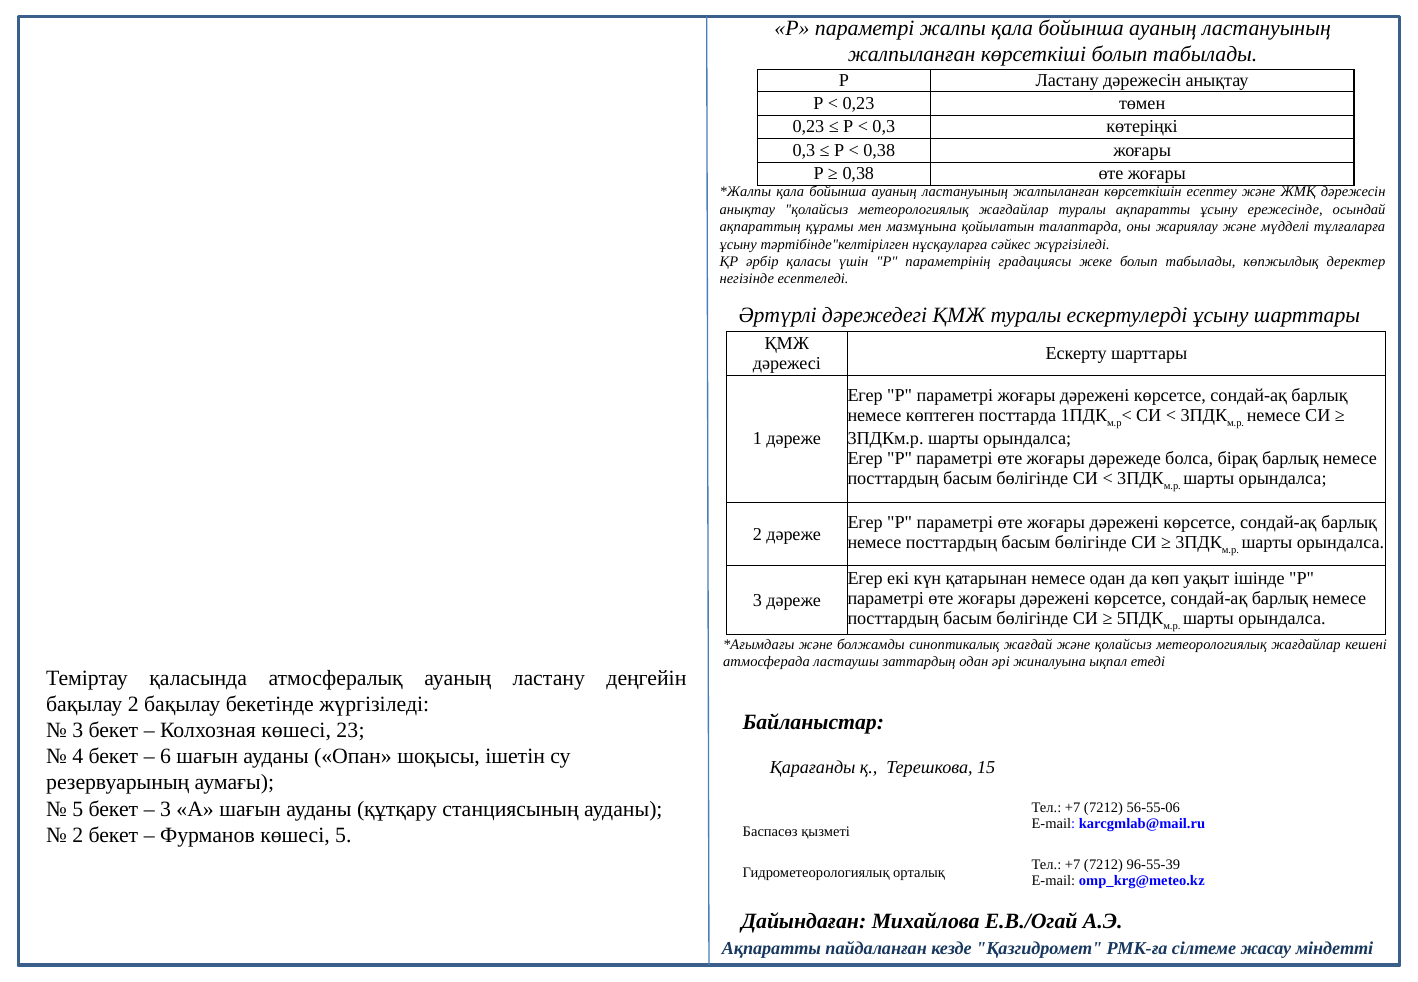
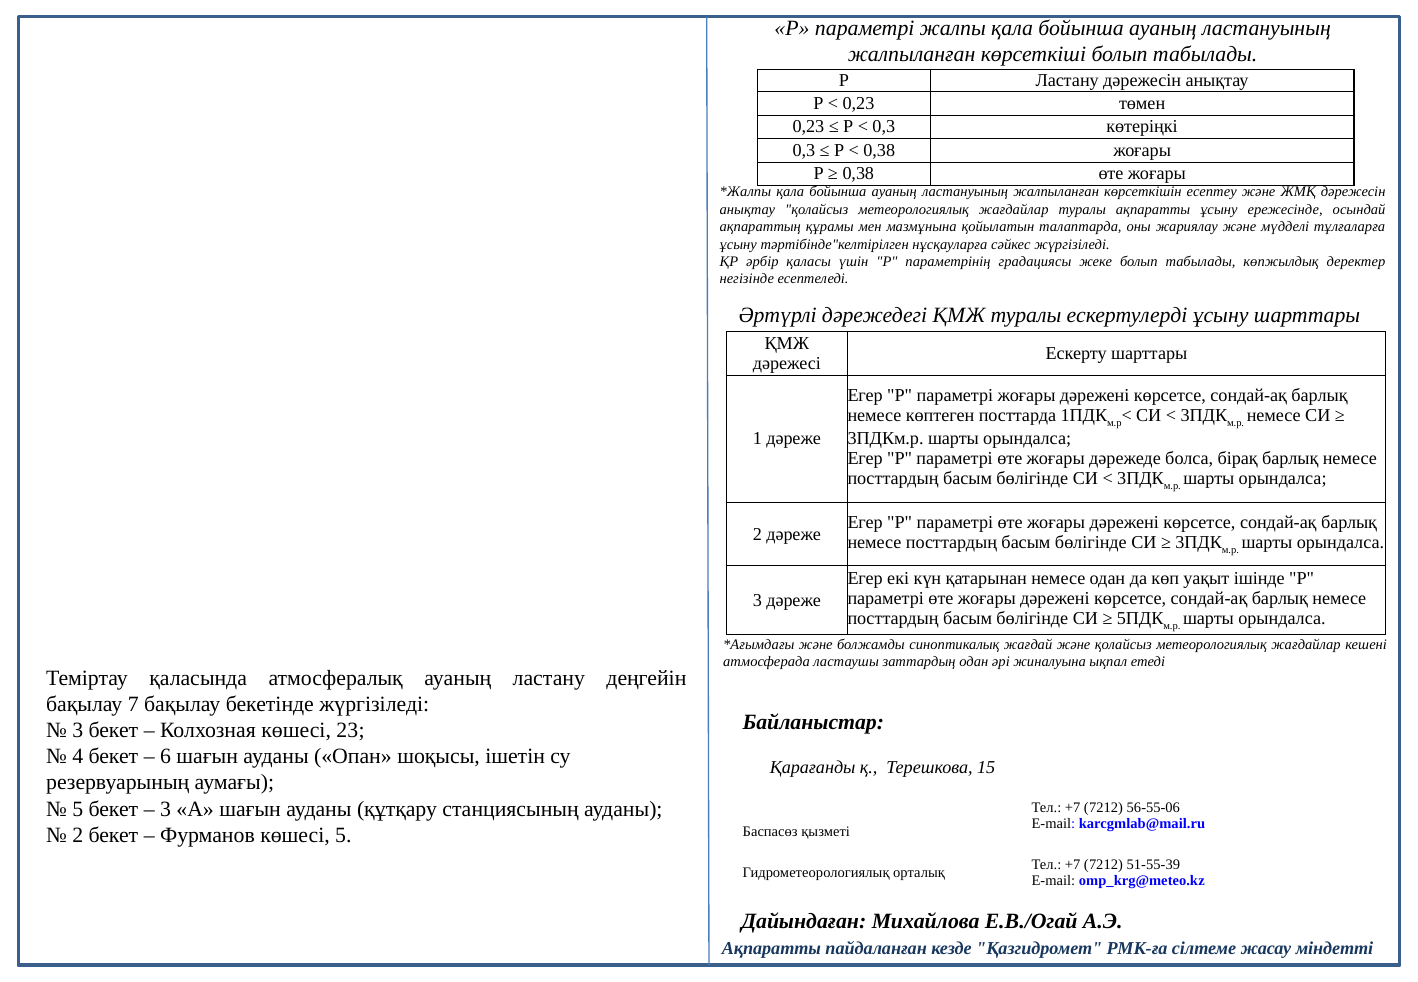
бақылау 2: 2 -> 7 (133, 704)
96-55-39: 96-55-39 -> 51-55-39 (1153, 864)
